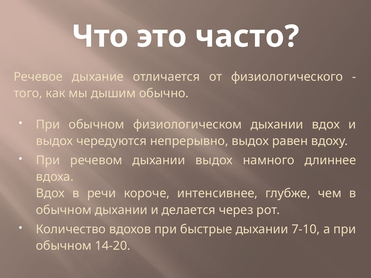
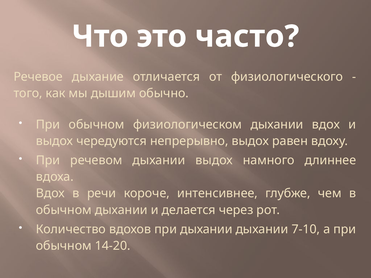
при быстрые: быстрые -> дыхании (206, 229)
